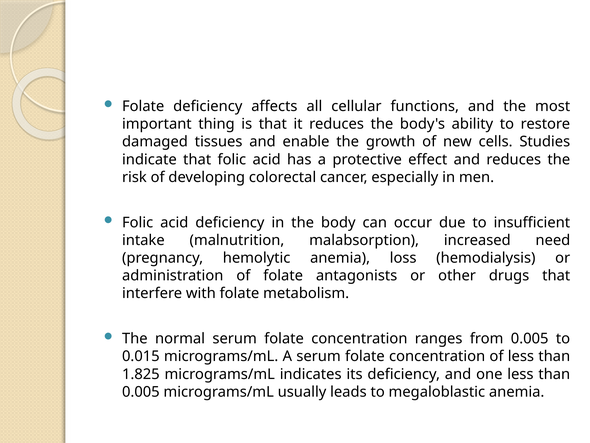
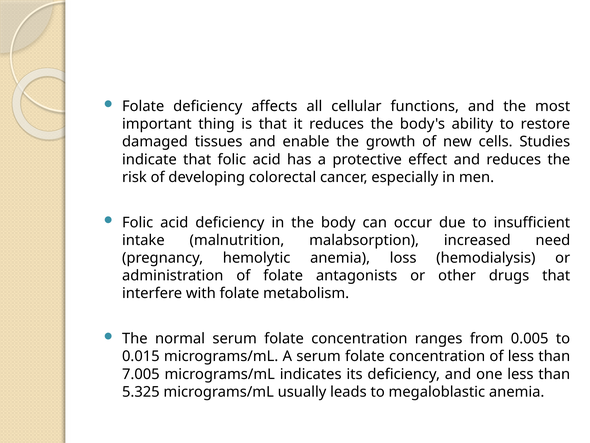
1.825: 1.825 -> 7.005 (141, 374)
0.005: 0.005 -> 5.325 (141, 391)
